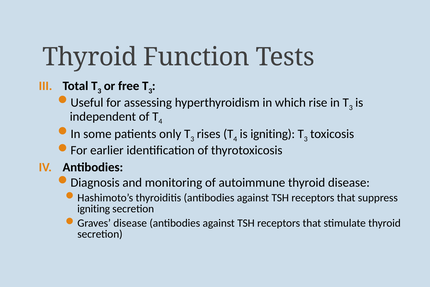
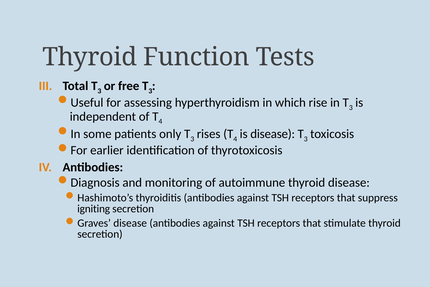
is igniting: igniting -> disease (273, 134)
